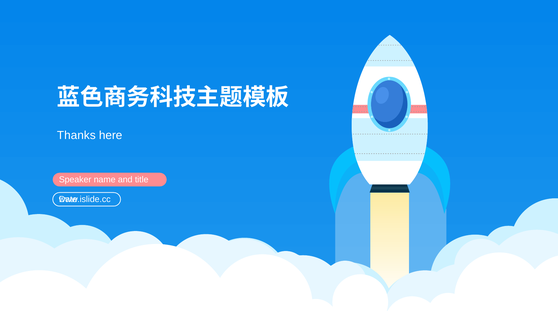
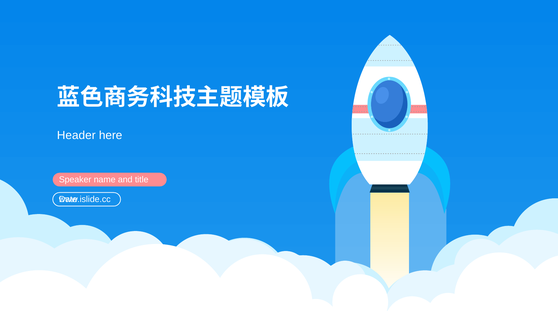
Thanks: Thanks -> Header (76, 135)
